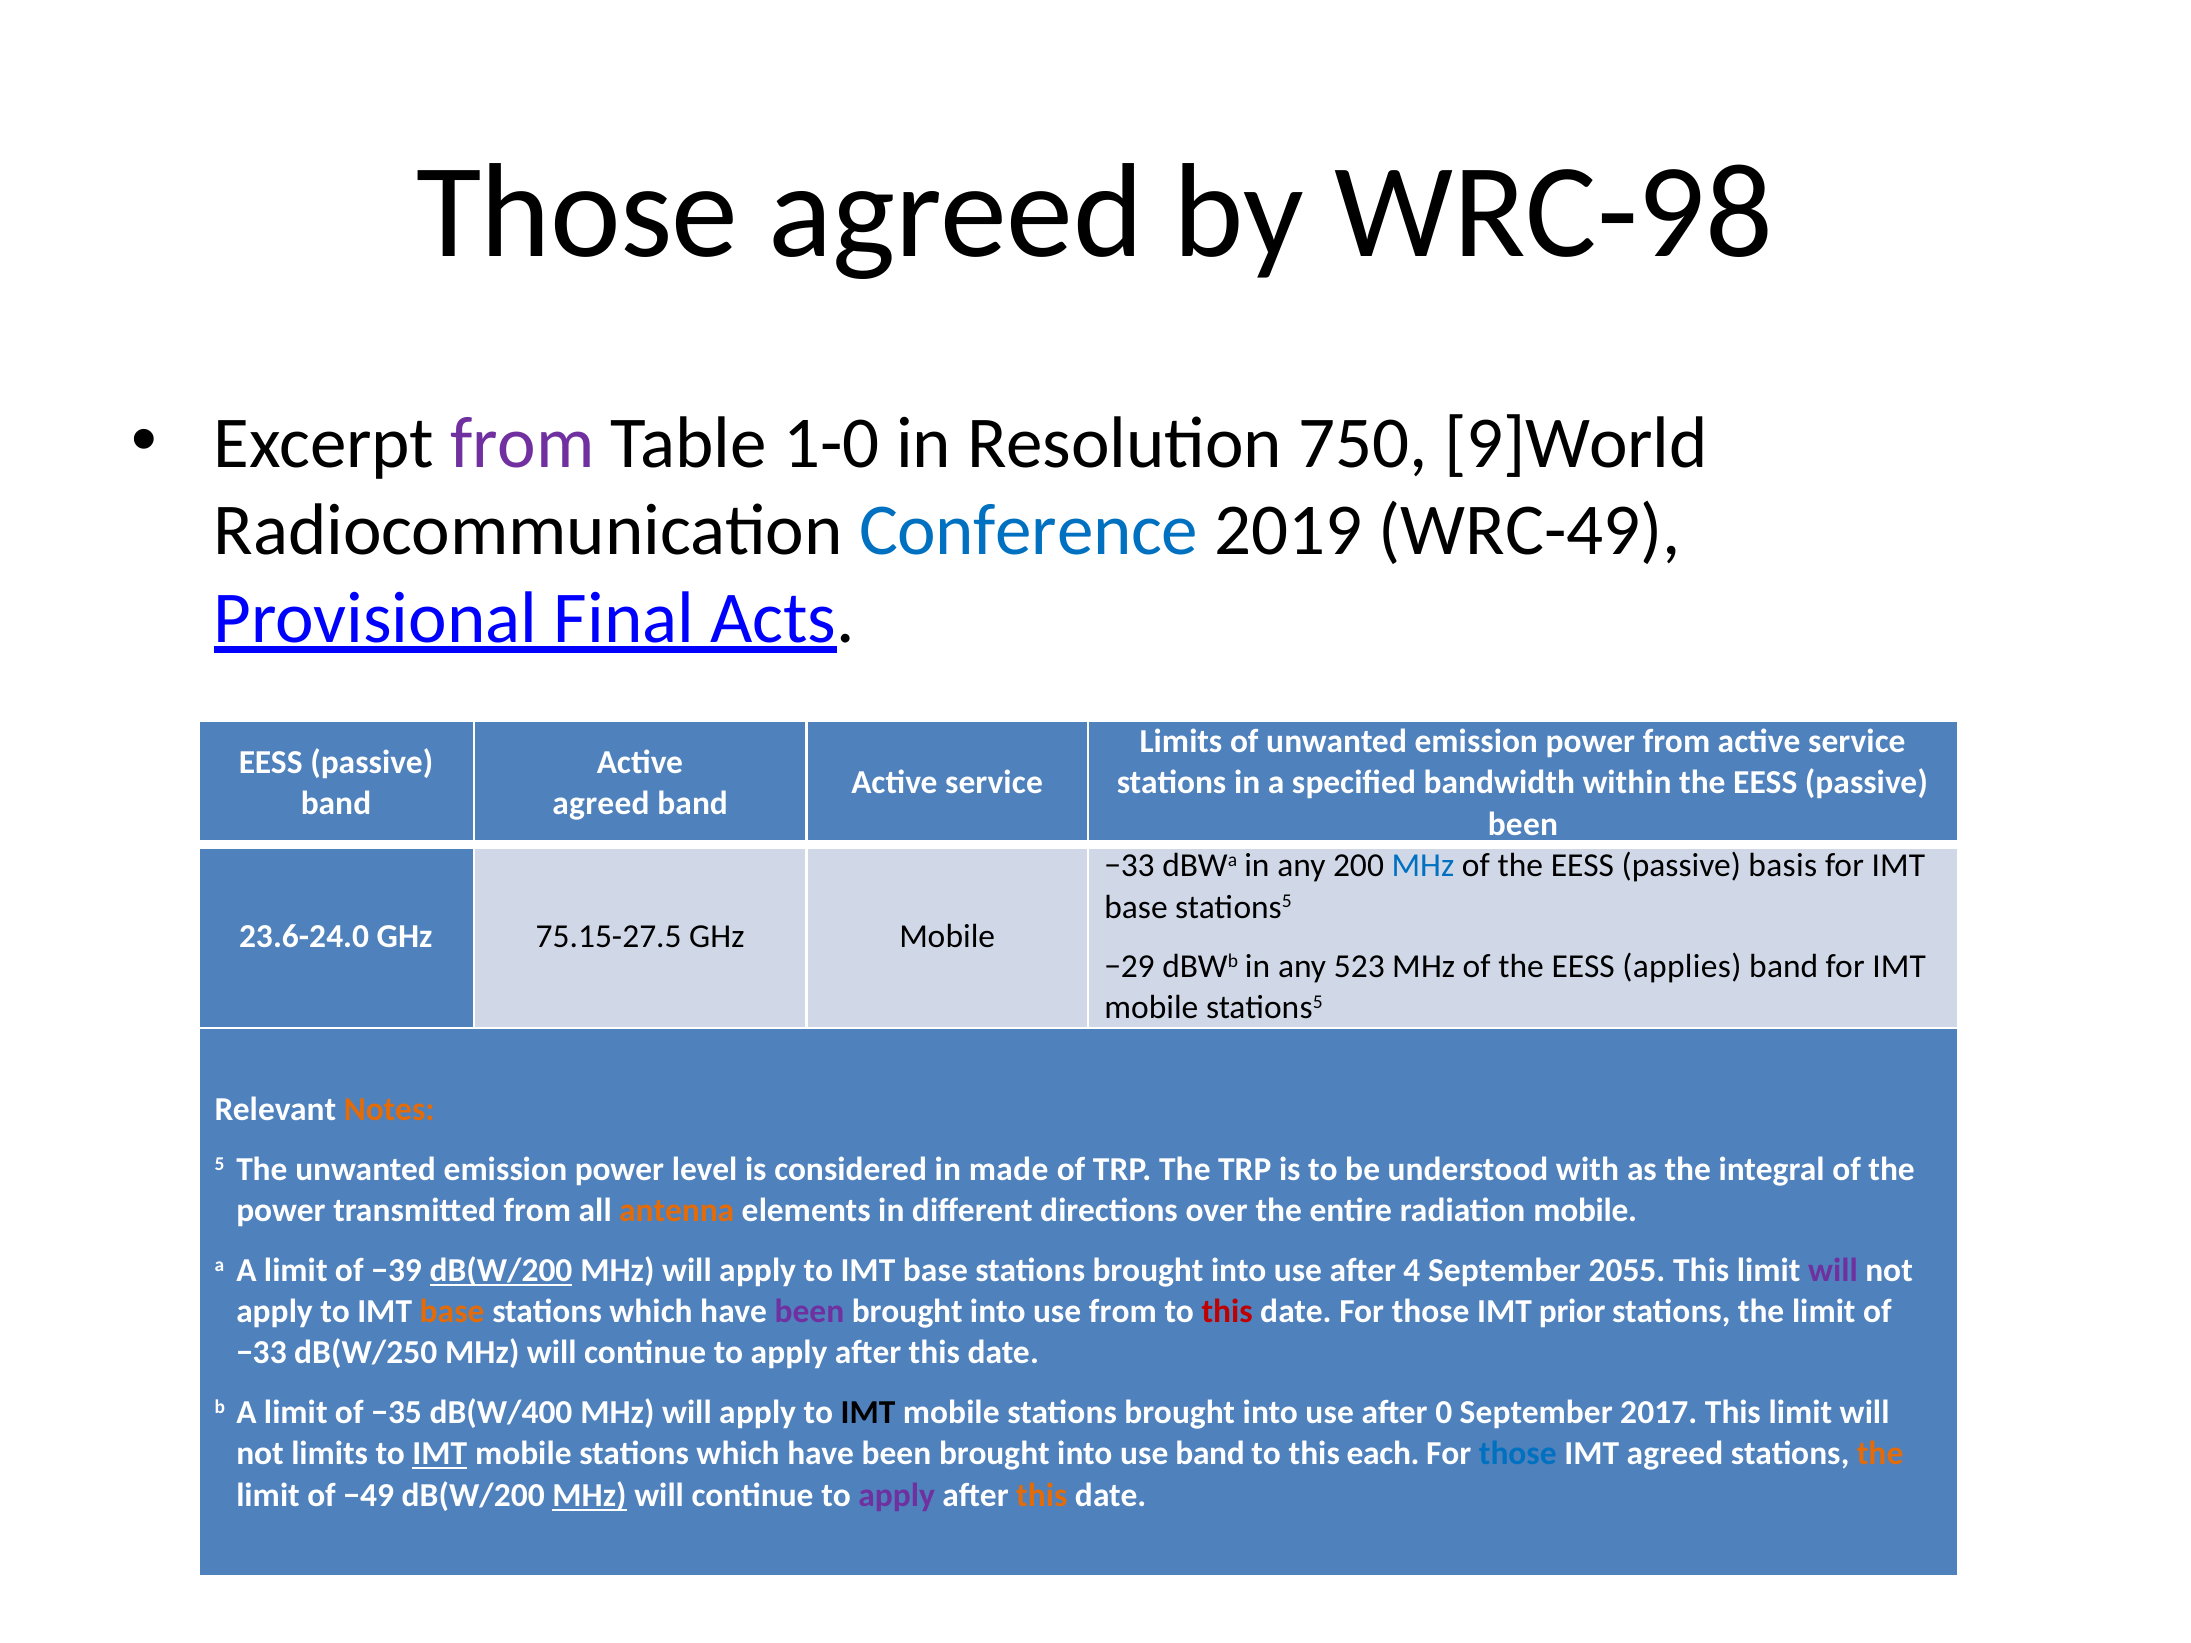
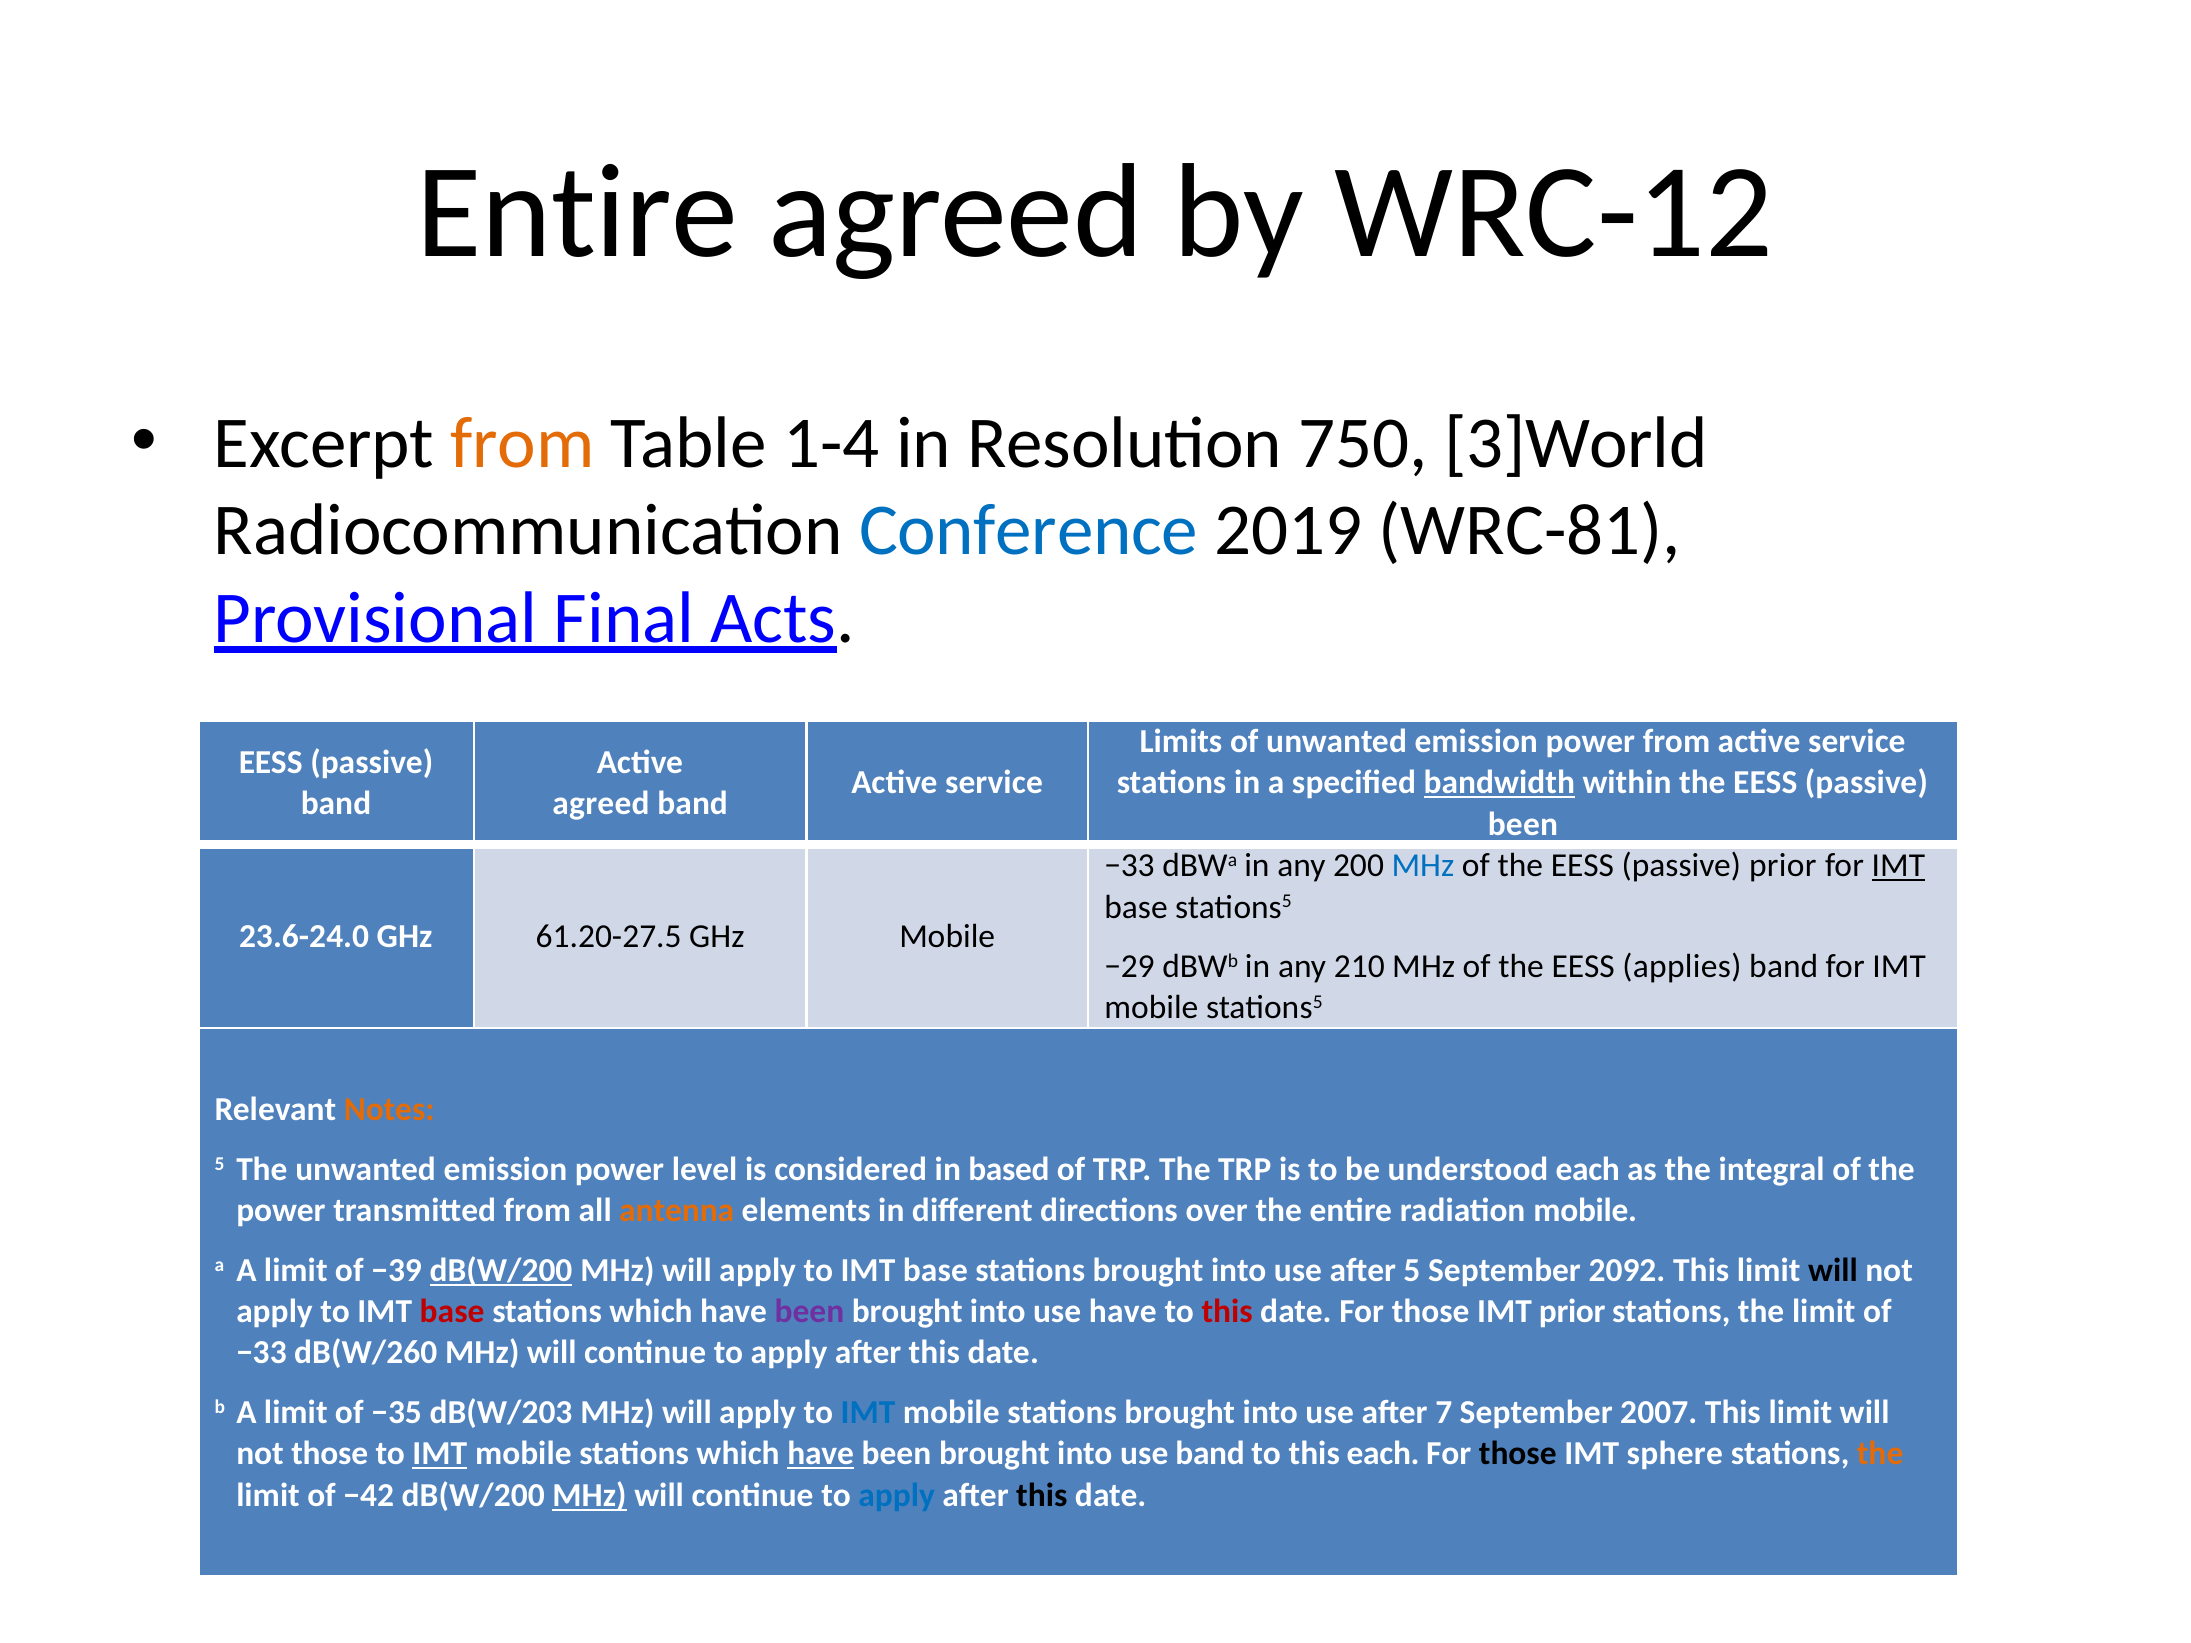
Those: Those -> Entire (577, 212)
WRC-98: WRC-98 -> WRC-12 (1554, 212)
from colour: purple -> orange (523, 443)
1-0: 1-0 -> 1-4 (832, 443)
9]World: 9]World -> 3]World (1576, 443)
WRC-49: WRC-49 -> WRC-81 (1530, 531)
bandwidth underline: none -> present (1499, 783)
passive basis: basis -> prior (1783, 866)
IMT underline: none -> present (1898, 866)
75.15-27.5: 75.15-27.5 -> 61.20-27.5 (609, 937)
523: 523 -> 210 (1359, 967)
made: made -> based (1009, 1170)
understood with: with -> each (1588, 1170)
after 4: 4 -> 5 (1412, 1271)
2055: 2055 -> 2092 (1627, 1271)
will colour: purple -> black (1833, 1271)
base colour: orange -> red (452, 1312)
use from: from -> have (1123, 1312)
dB(W/250: dB(W/250 -> dB(W/260 (366, 1353)
dB(W/400: dB(W/400 -> dB(W/203 (501, 1413)
IMT colour: black -> blue (868, 1413)
0: 0 -> 7 (1444, 1413)
2017: 2017 -> 2007 (1659, 1413)
not limits: limits -> those (330, 1454)
have underline: none -> present (821, 1454)
those colour: blue -> black (1518, 1454)
IMT agreed: agreed -> sphere (1675, 1454)
−49: −49 -> −42 (369, 1495)
apply colour: purple -> blue (897, 1495)
this colour: orange -> black (1042, 1495)
